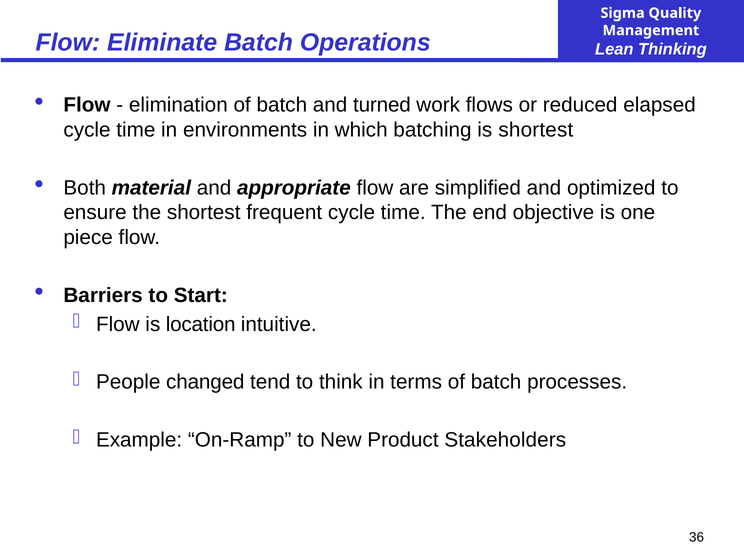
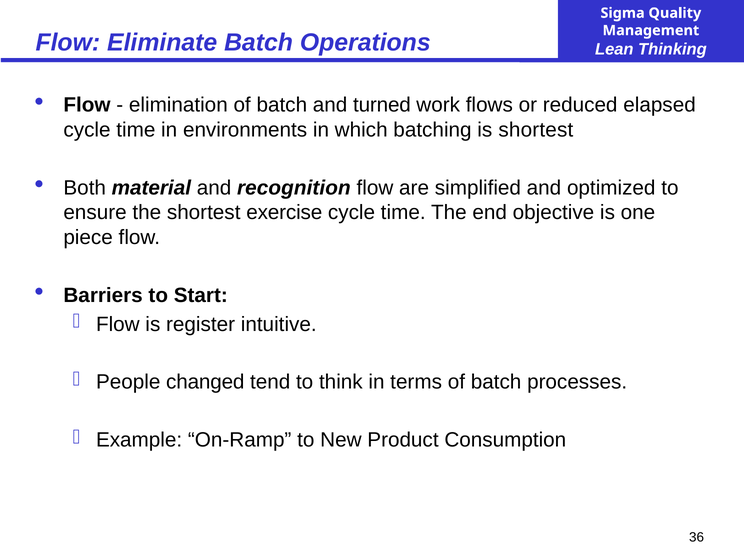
appropriate: appropriate -> recognition (294, 188)
frequent: frequent -> exercise (284, 213)
location: location -> register (201, 324)
Stakeholders: Stakeholders -> Consumption (505, 440)
